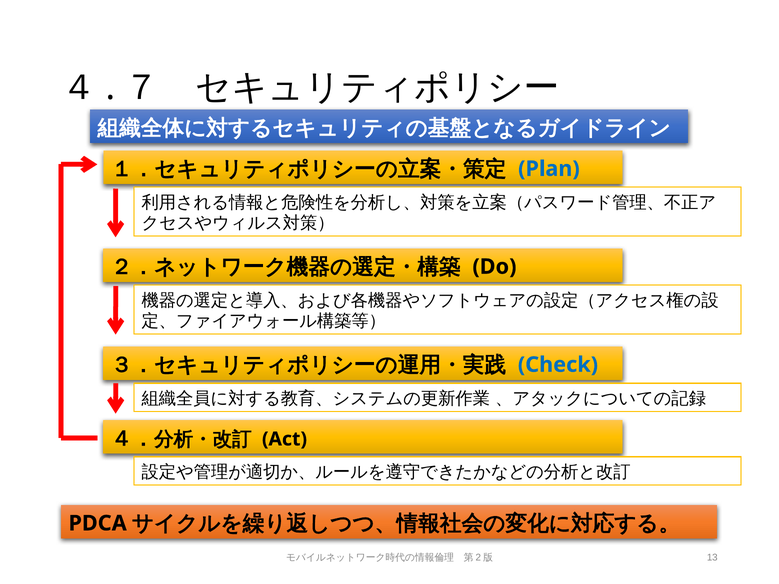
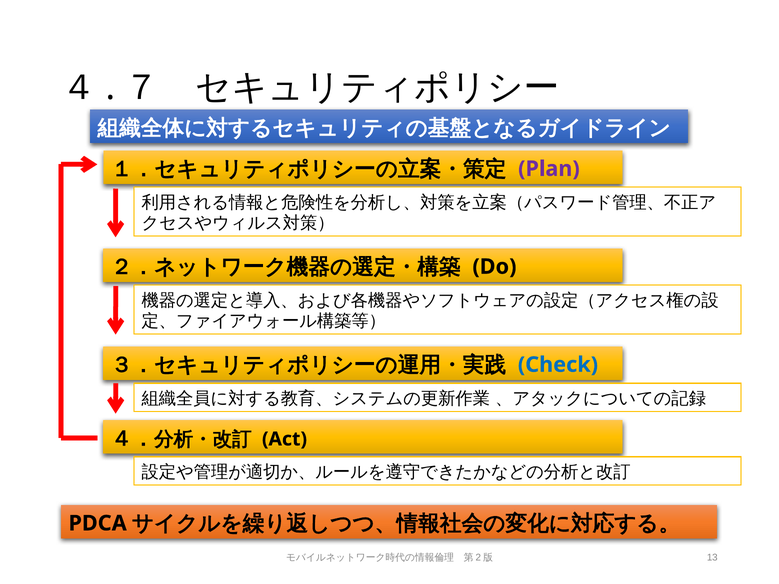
Plan colour: blue -> purple (549, 169)
